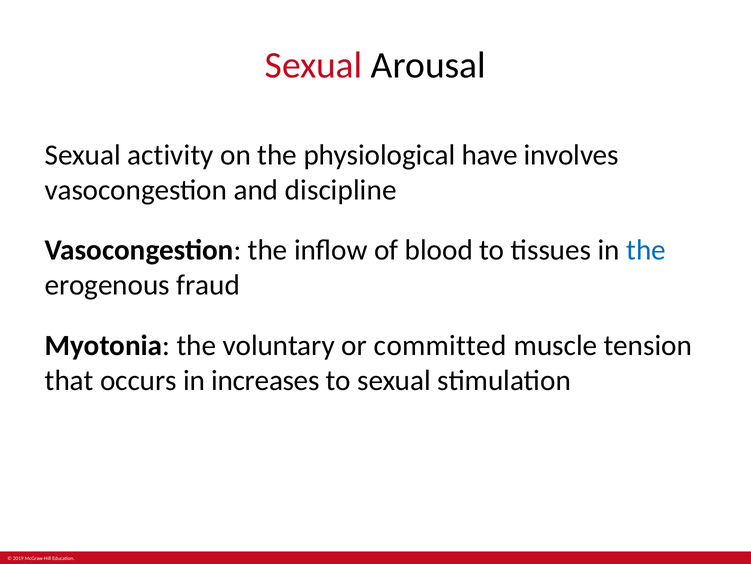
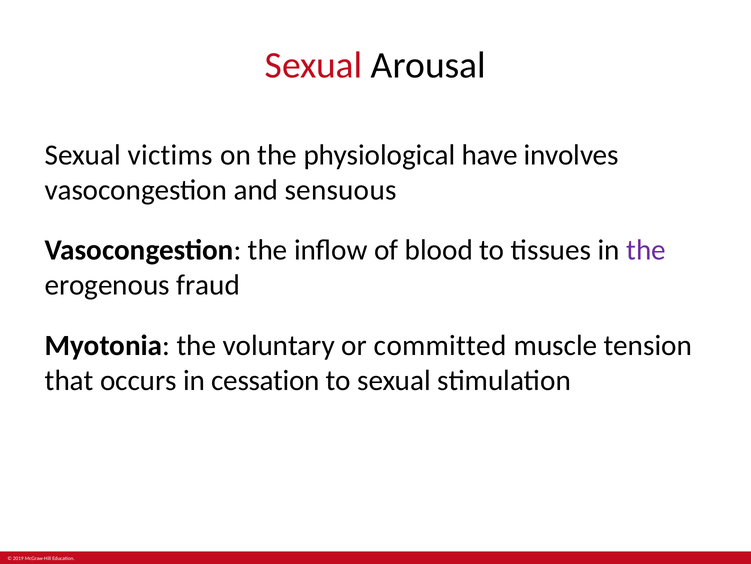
activity: activity -> victims (170, 155)
discipline: discipline -> sensuous (341, 190)
the colour: blue -> purple (646, 250)
increases: increases -> cessation (266, 380)
